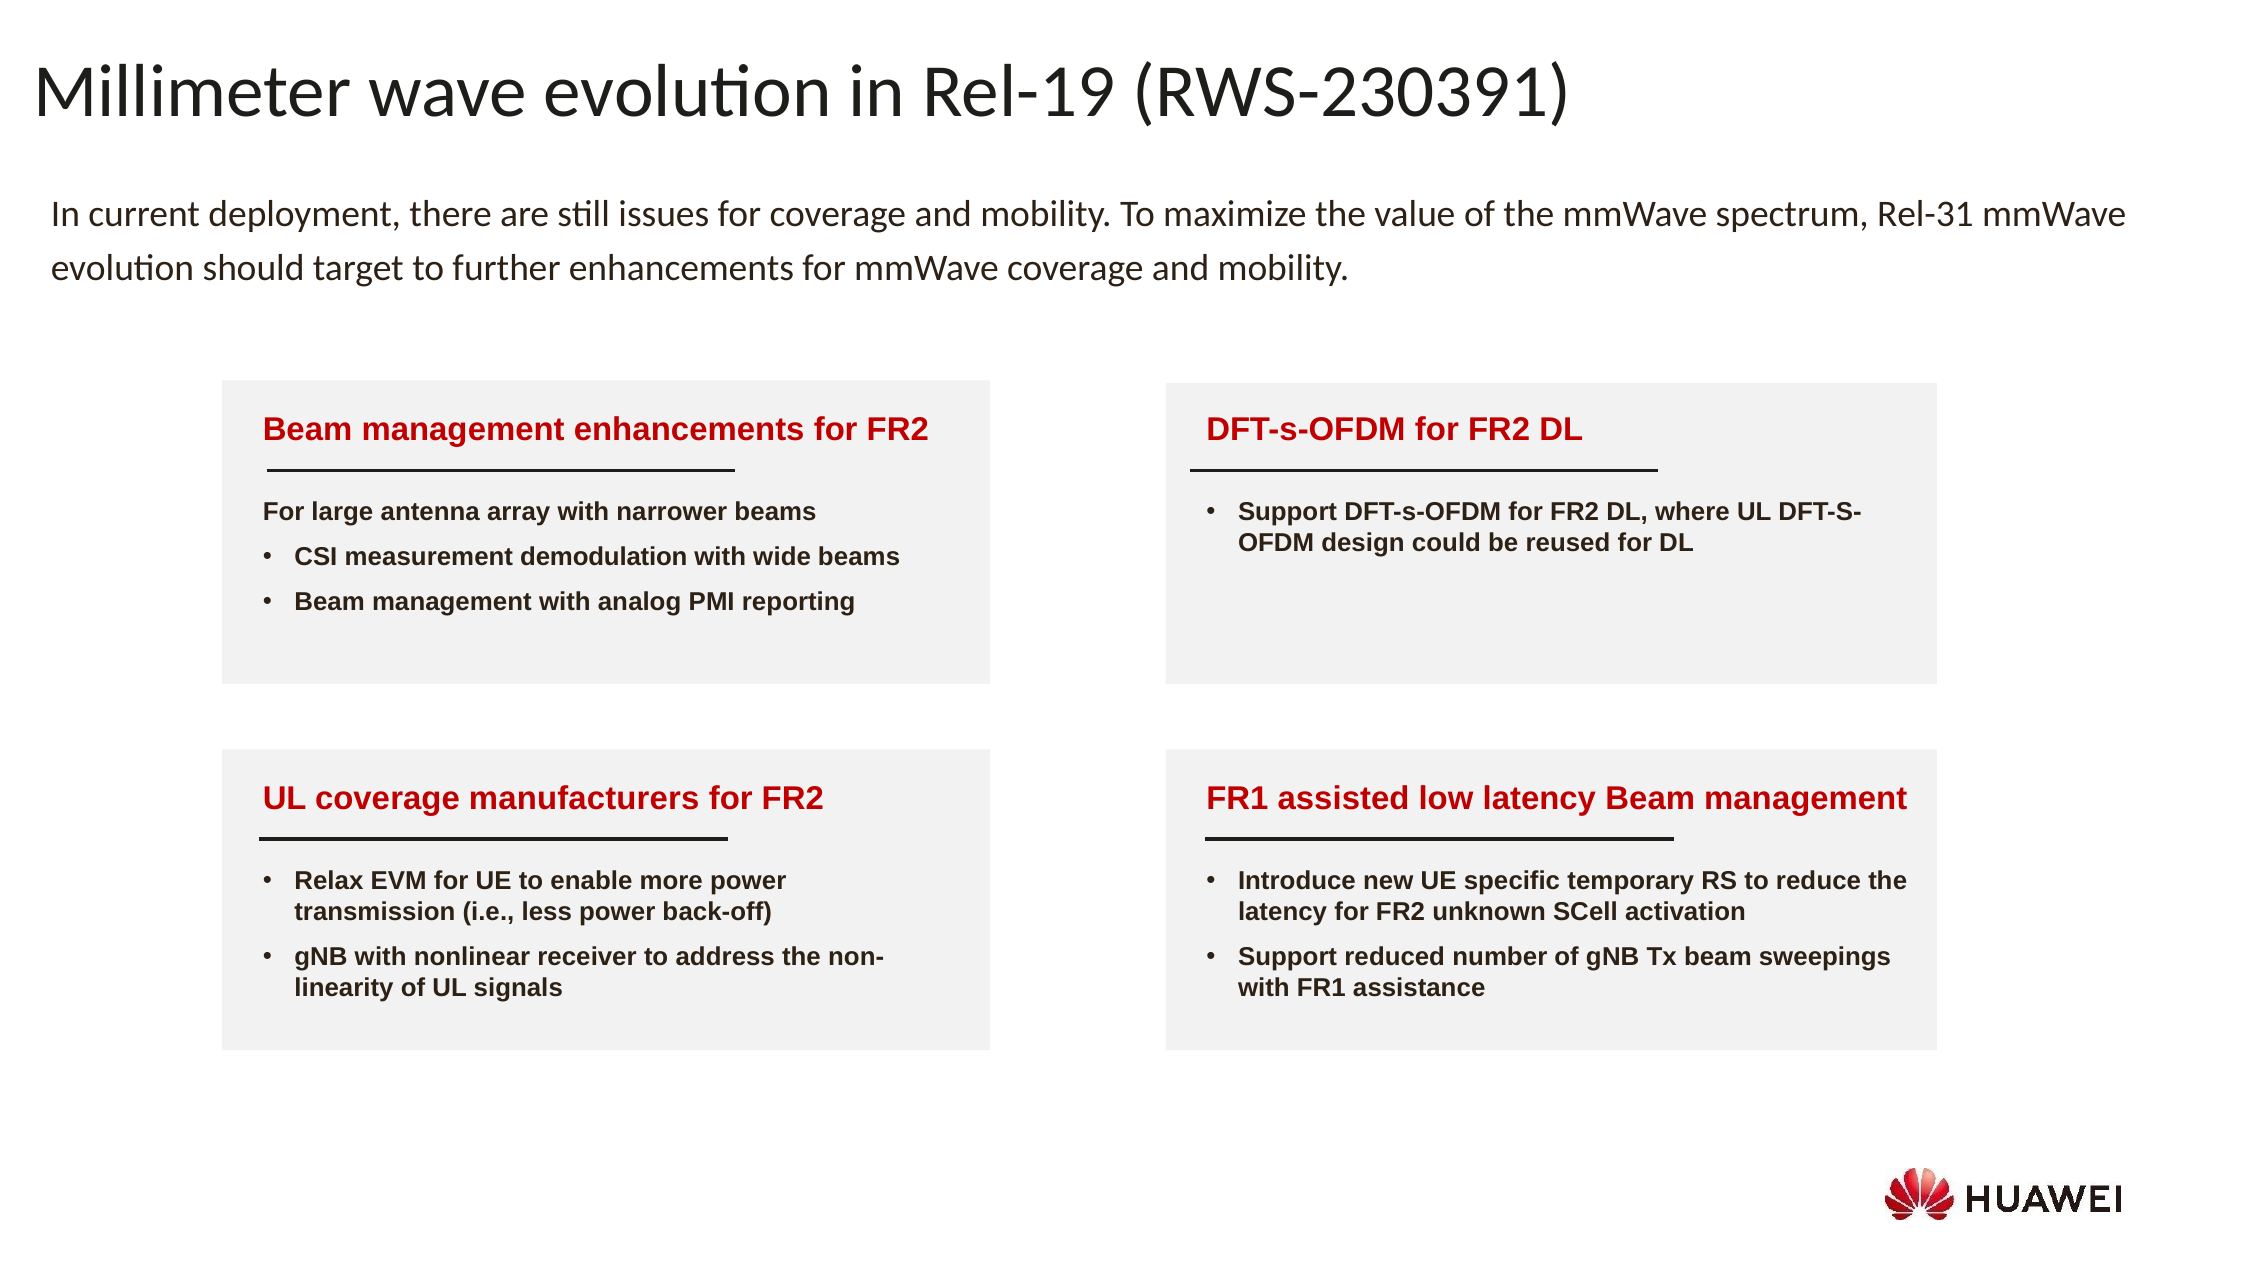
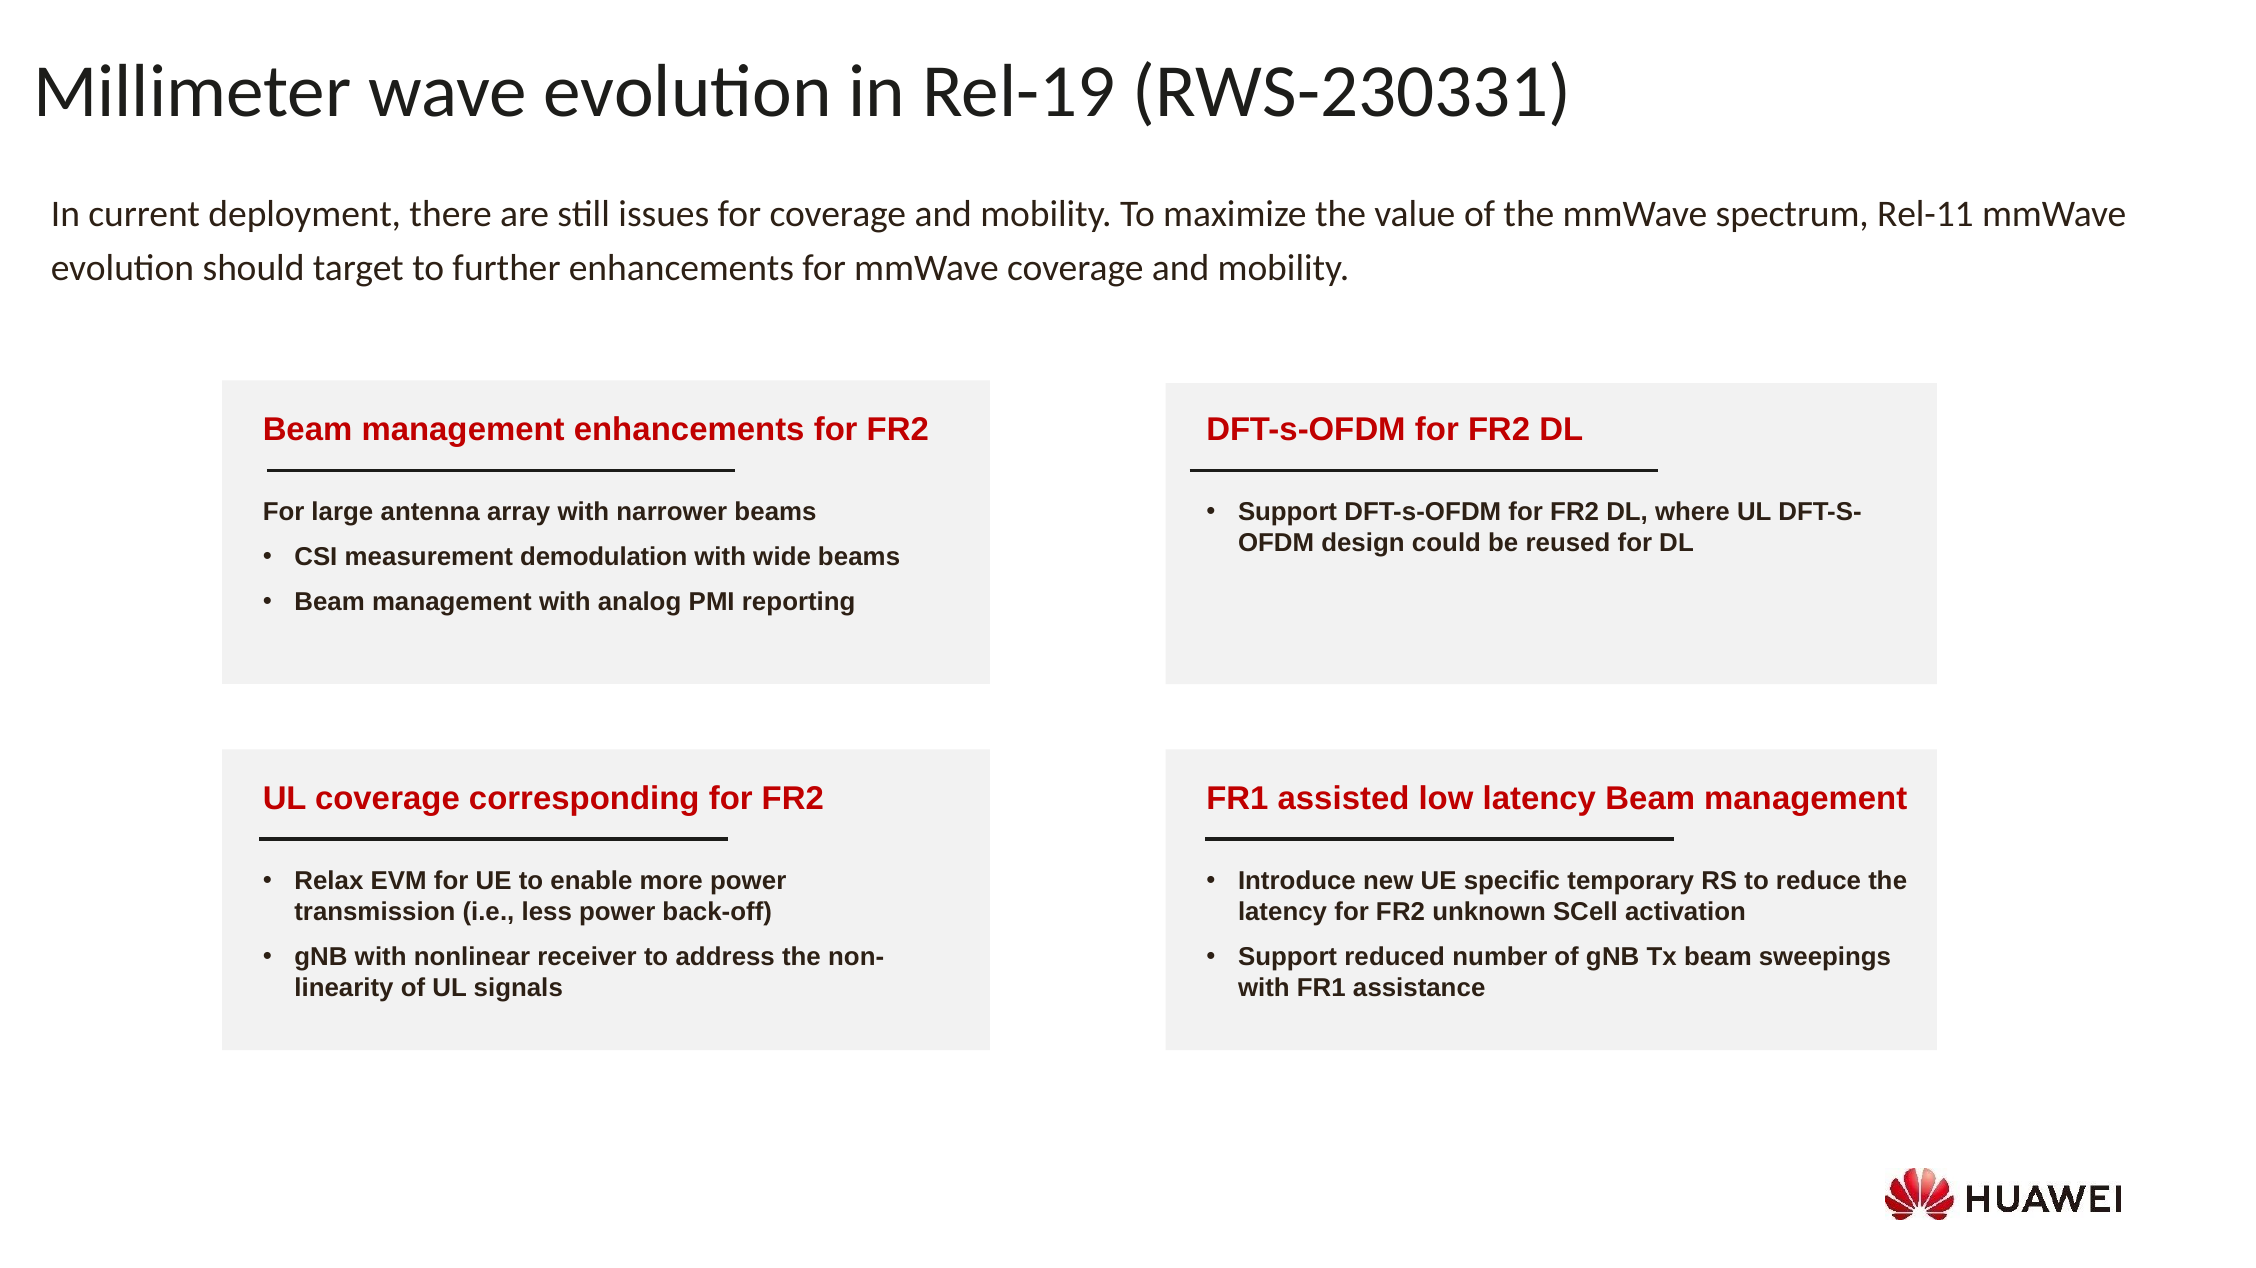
RWS-230391: RWS-230391 -> RWS-230331 (1352, 92)
Rel-31: Rel-31 -> Rel-11 (1925, 214)
manufacturers: manufacturers -> corresponding (584, 799)
